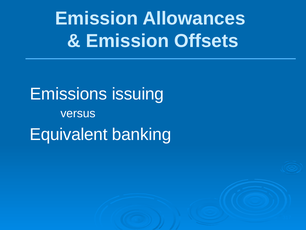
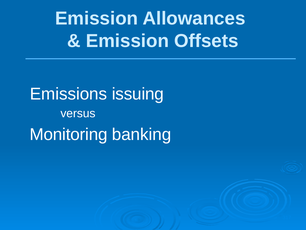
Equivalent: Equivalent -> Monitoring (69, 134)
